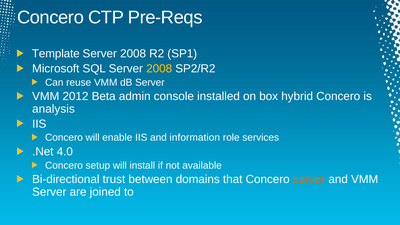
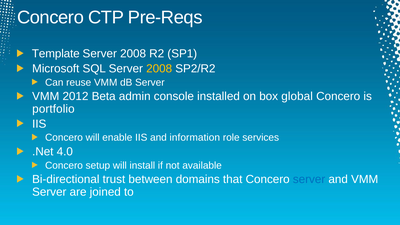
hybrid: hybrid -> global (297, 96)
analysis: analysis -> portfolio (53, 109)
server colour: orange -> blue (309, 179)
